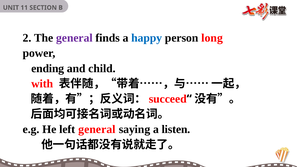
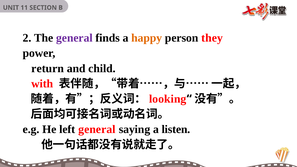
happy colour: blue -> orange (147, 38)
long: long -> they (212, 38)
ending: ending -> return (48, 68)
succeed: succeed -> looking (168, 99)
